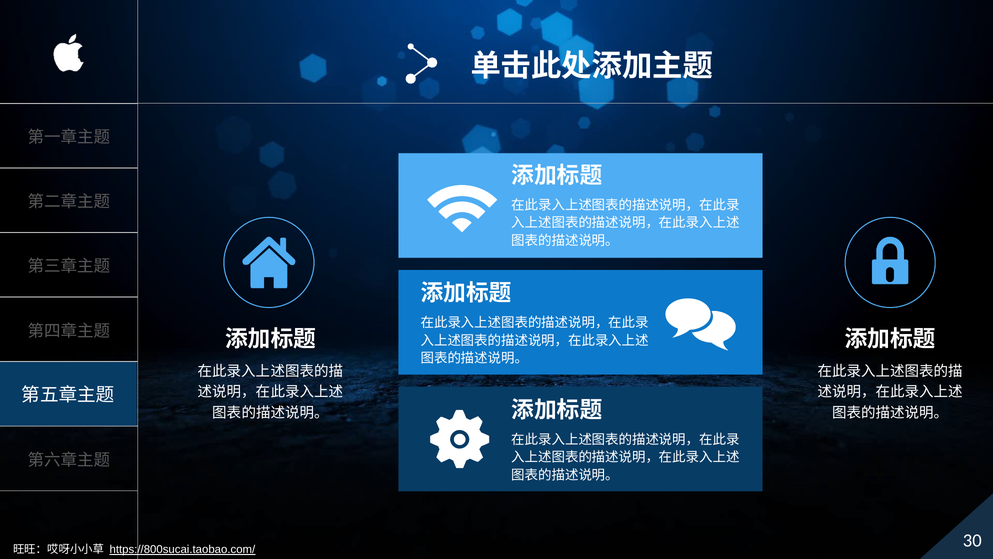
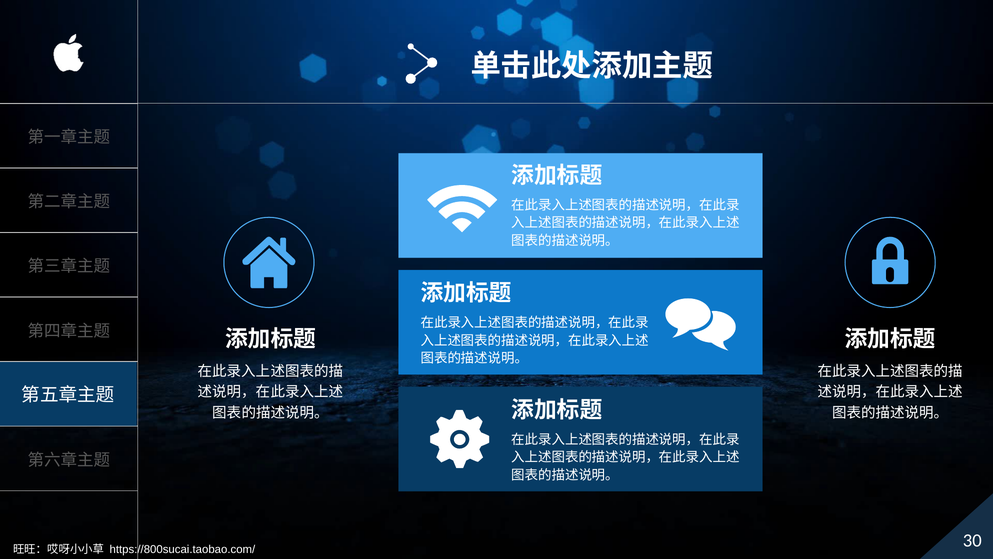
https://800sucai.taobao.com/ underline: present -> none (182, 549)
